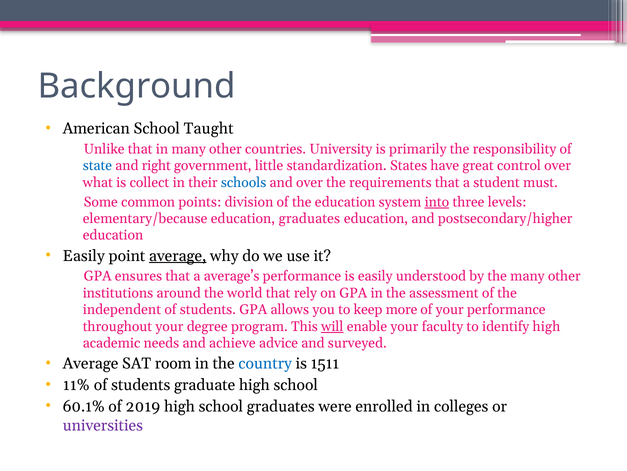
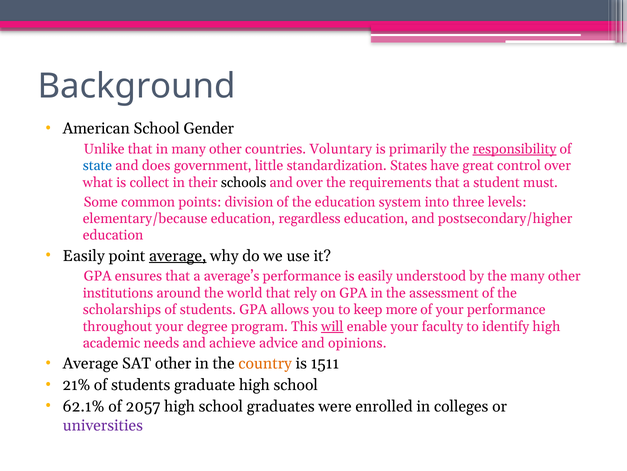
Taught: Taught -> Gender (209, 129)
University: University -> Voluntary (341, 149)
responsibility underline: none -> present (515, 149)
right: right -> does (156, 166)
schools colour: blue -> black (244, 182)
into underline: present -> none (437, 202)
education graduates: graduates -> regardless (310, 218)
independent: independent -> scholarships (122, 309)
surveyed: surveyed -> opinions (357, 343)
SAT room: room -> other (173, 363)
country colour: blue -> orange (265, 363)
11%: 11% -> 21% (76, 385)
60.1%: 60.1% -> 62.1% (84, 406)
2019: 2019 -> 2057 (143, 406)
